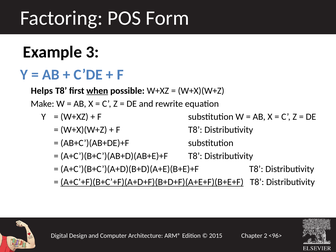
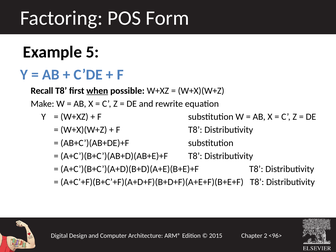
3: 3 -> 5 (92, 52)
Helps: Helps -> Recall (42, 91)
A+C’+F)(B+C’+F)(A+D+F)(B+D+F)(A+E+F)(B+E+F underline: present -> none (152, 182)
